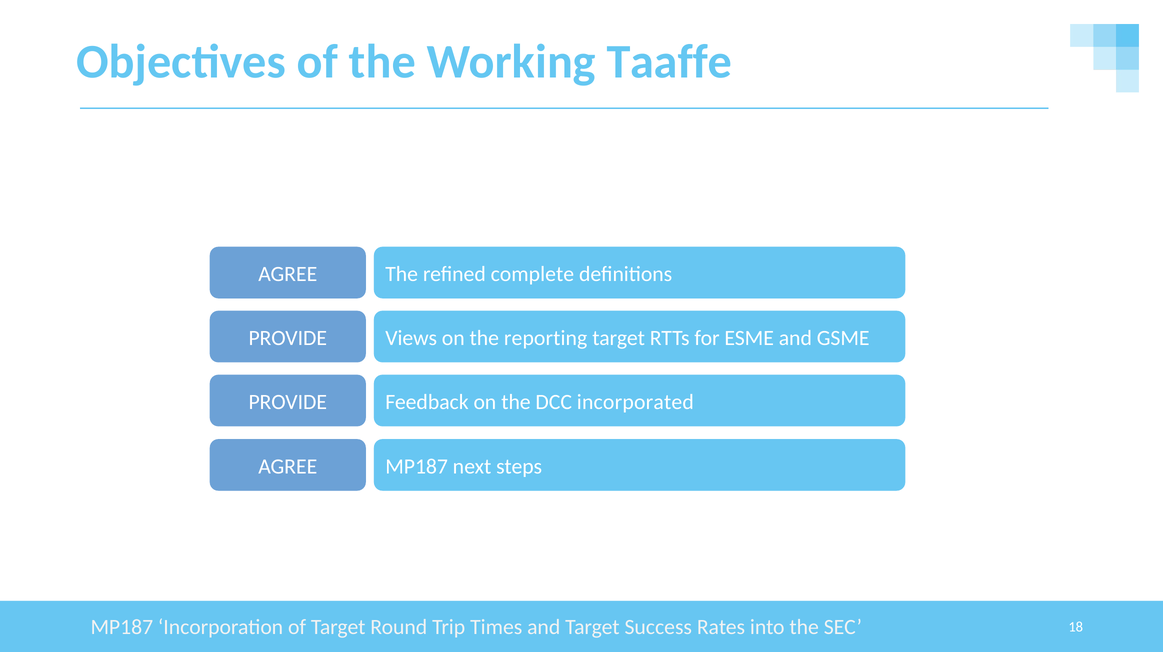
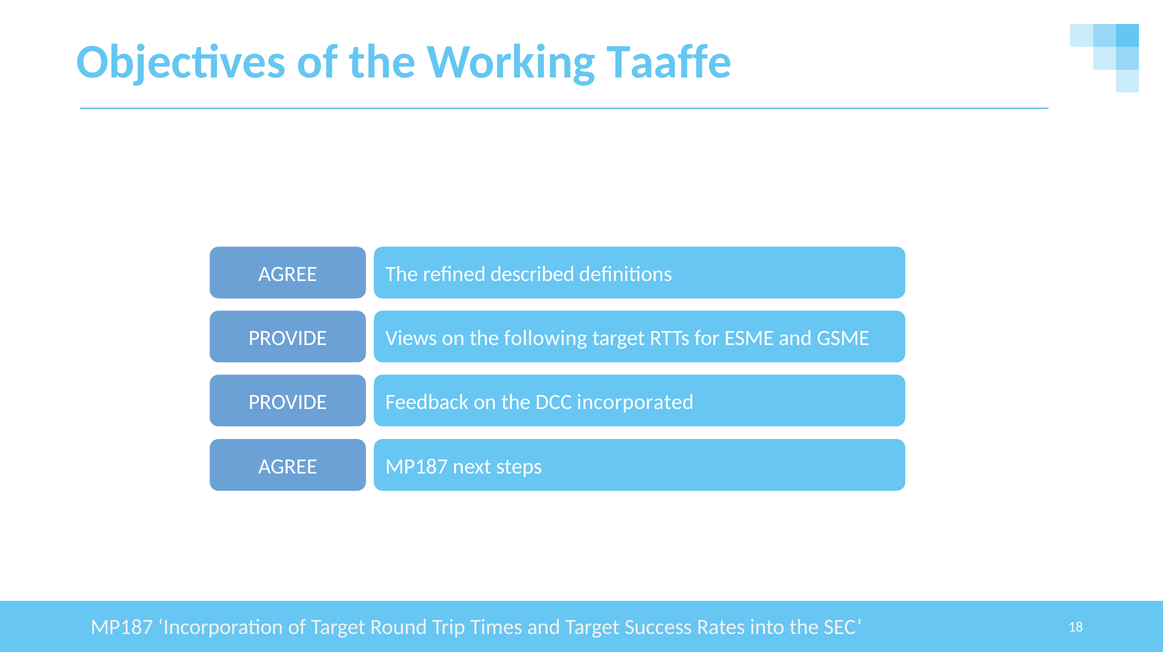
complete: complete -> described (533, 274)
reporting: reporting -> following (546, 338)
